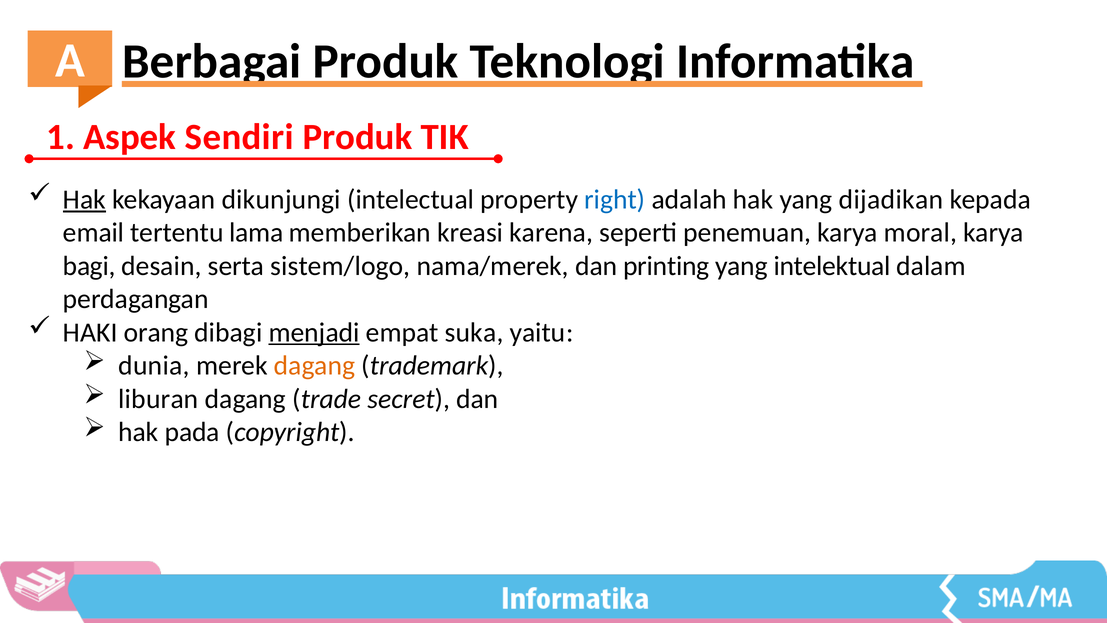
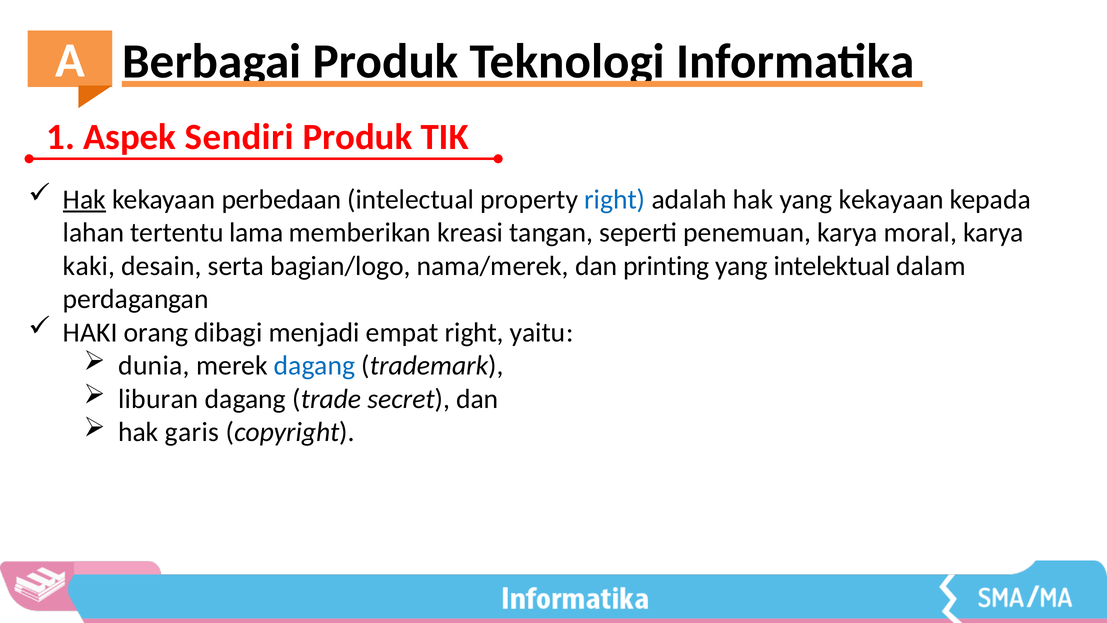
dikunjungi: dikunjungi -> perbedaan (281, 199)
yang dijadikan: dijadikan -> kekayaan (891, 199)
email: email -> lahan (94, 233)
karena: karena -> tangan (551, 233)
bagi: bagi -> kaki (89, 266)
sistem/logo: sistem/logo -> bagian/logo (340, 266)
menjadi underline: present -> none (314, 332)
empat suka: suka -> right (474, 332)
dagang colour: orange -> blue (314, 366)
pada: pada -> garis (192, 432)
